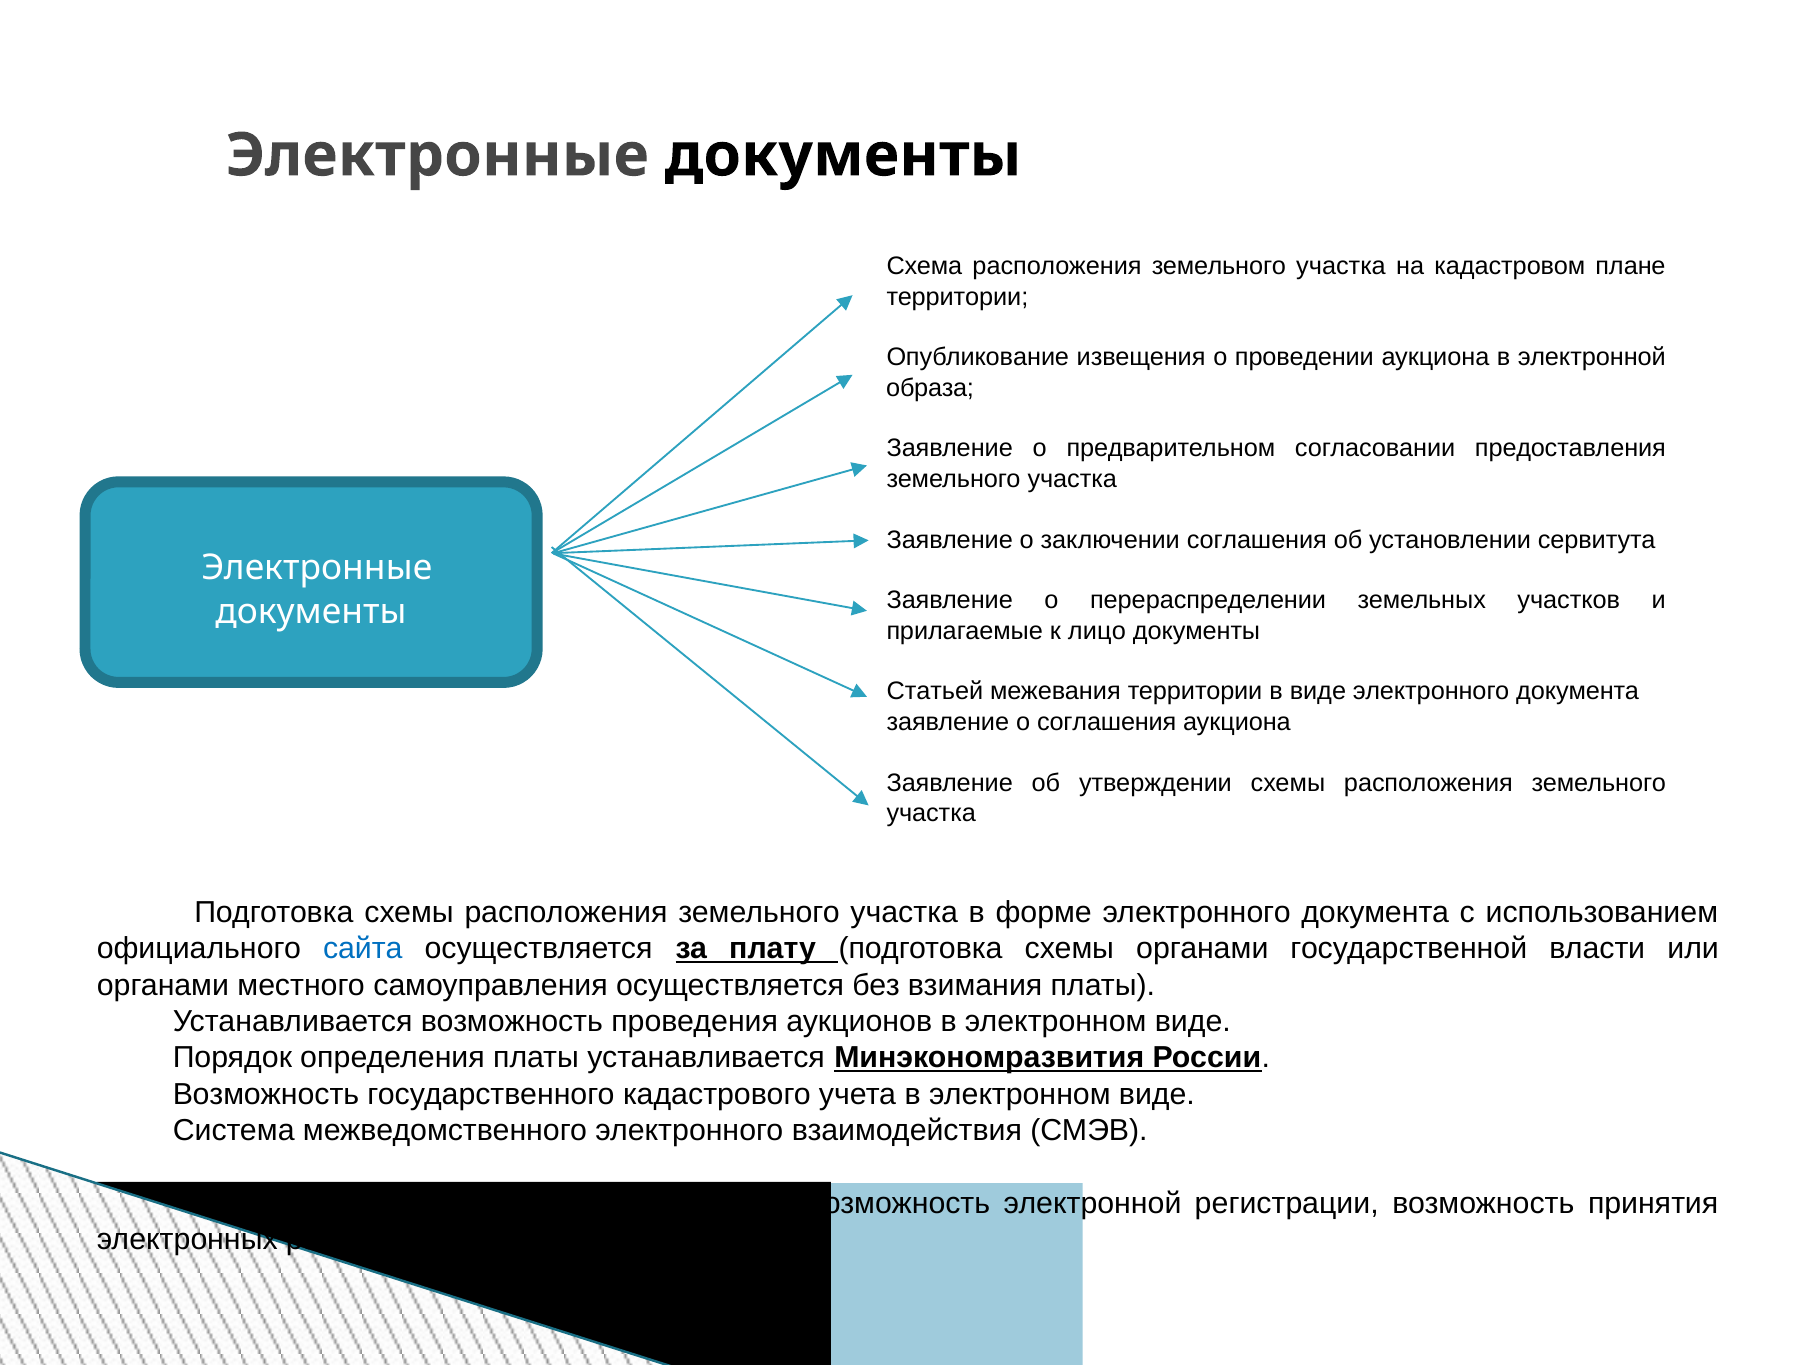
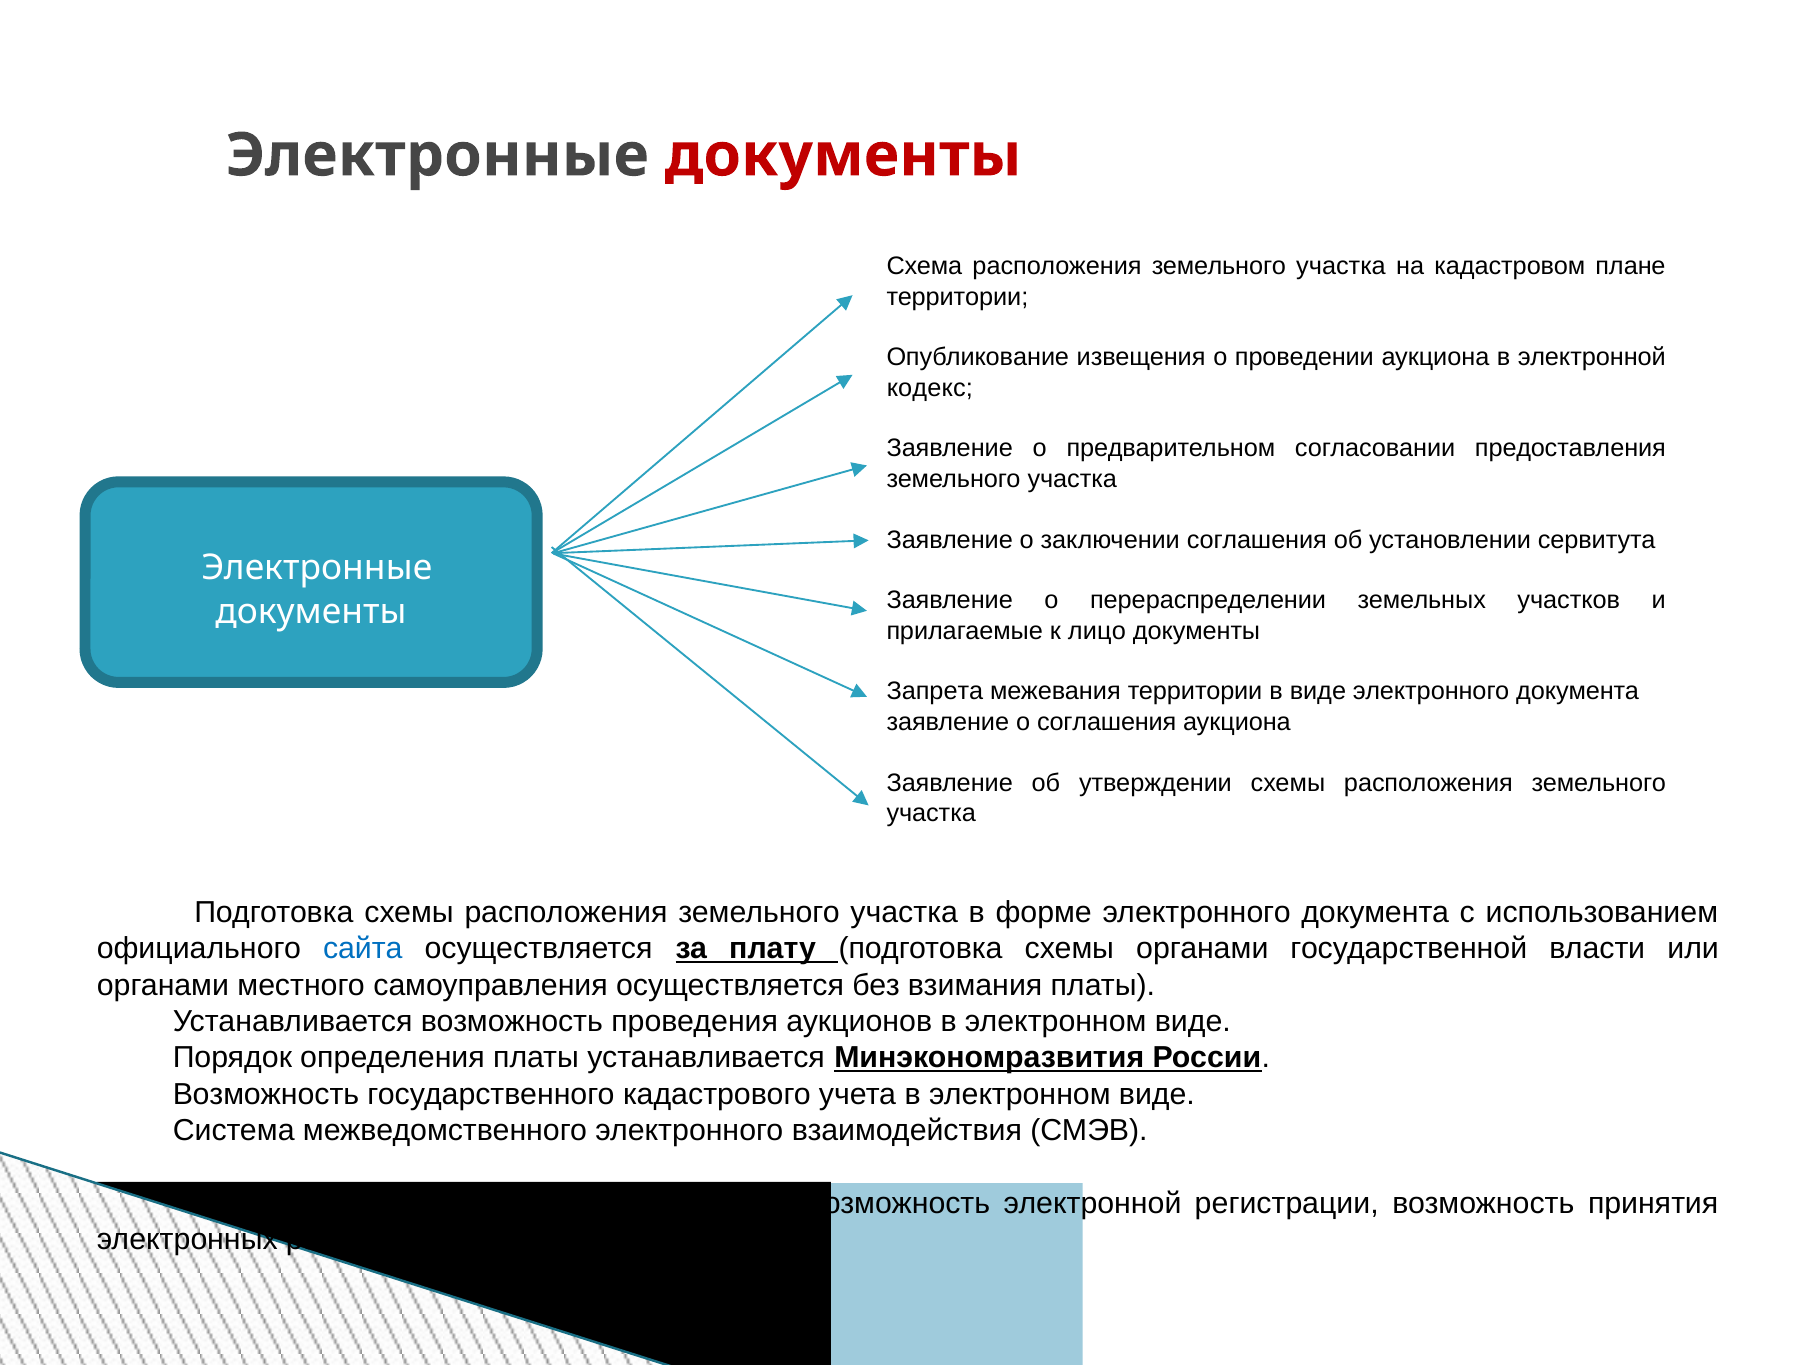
документы colour: black -> red (843, 155)
образа: образа -> кодекс (930, 388)
Статьей: Статьей -> Запрета (935, 692)
